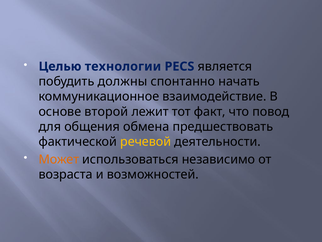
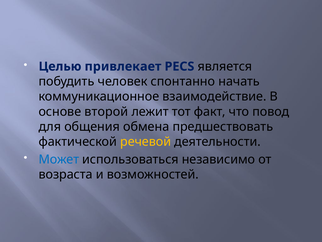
технологии: технологии -> привлекает (123, 66)
должны: должны -> человек (123, 81)
Может colour: orange -> blue (59, 159)
